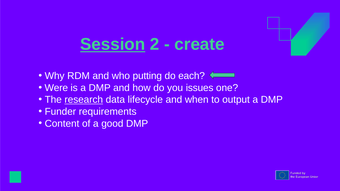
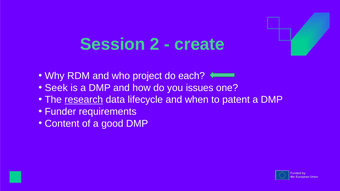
Session underline: present -> none (113, 44)
putting: putting -> project (147, 76)
Were: Were -> Seek (56, 88)
output: output -> patent (236, 100)
